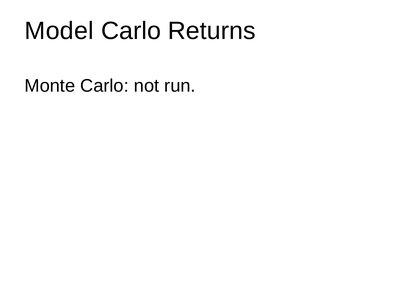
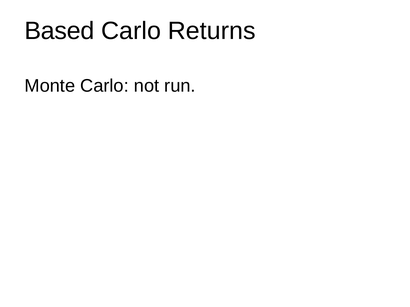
Model: Model -> Based (59, 31)
